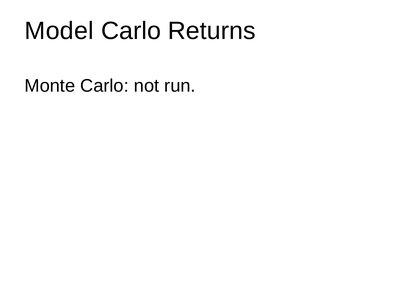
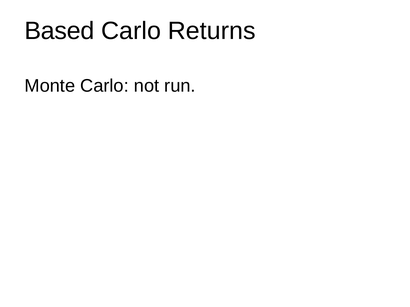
Model: Model -> Based (59, 31)
